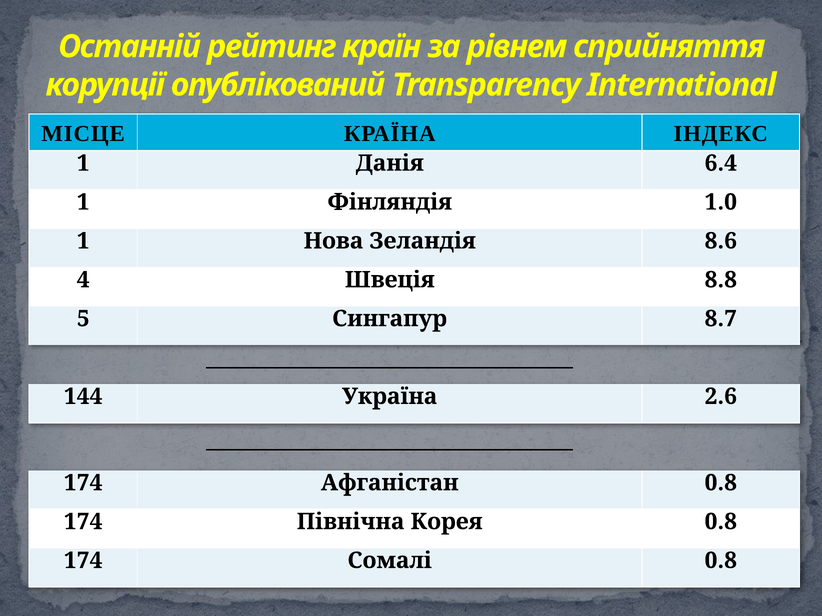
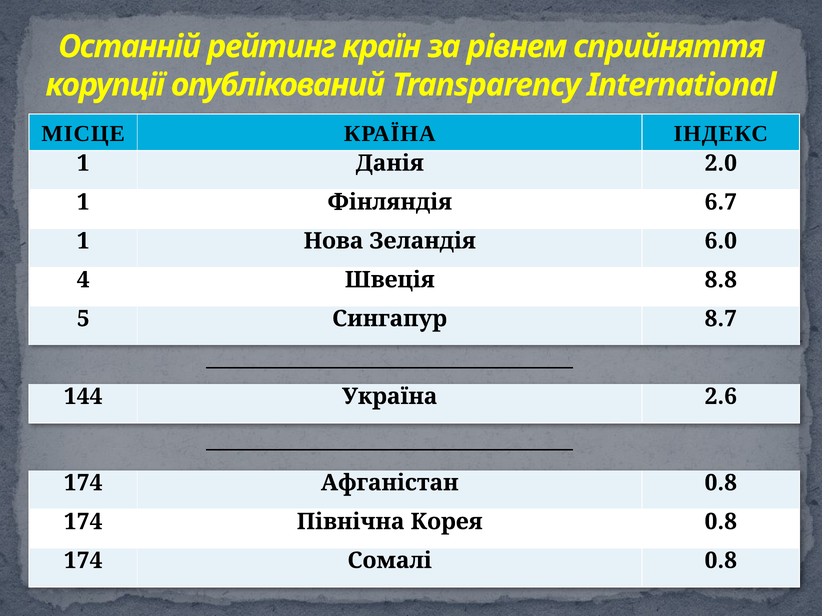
6.4: 6.4 -> 2.0 (721, 163)
1.0: 1.0 -> 6.7 (721, 202)
8.6: 8.6 -> 6.0 (721, 241)
